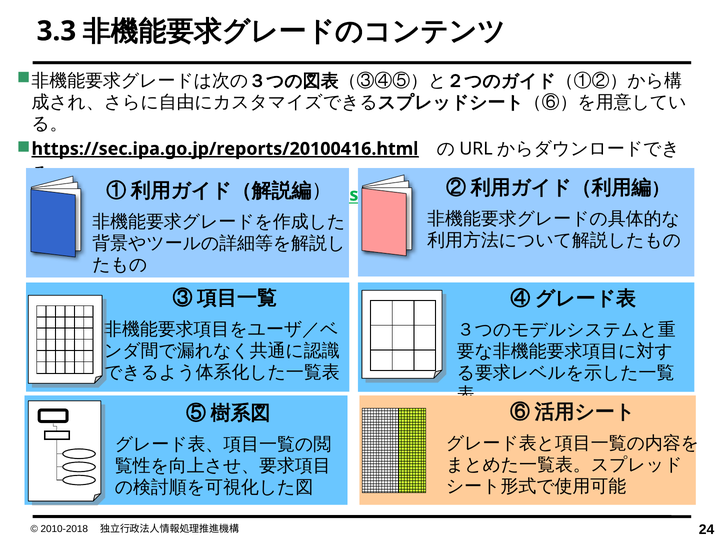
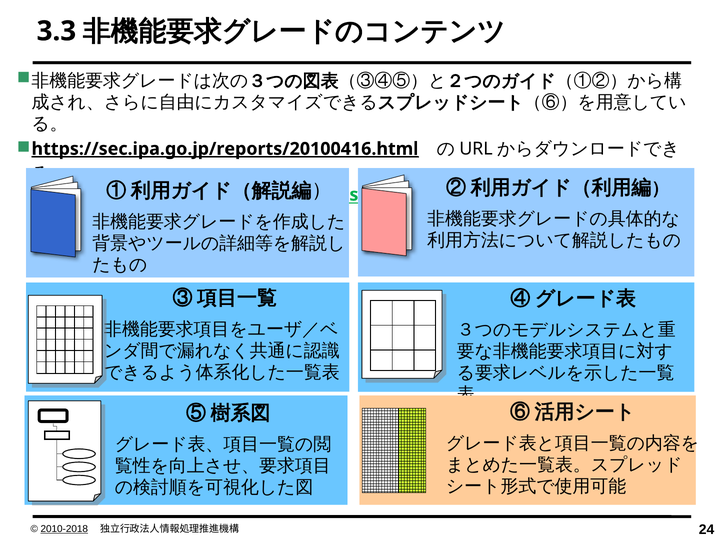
2010-2018 underline: none -> present (64, 529)
